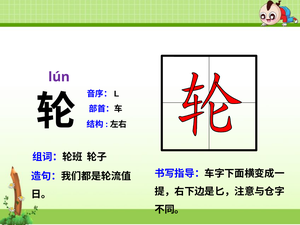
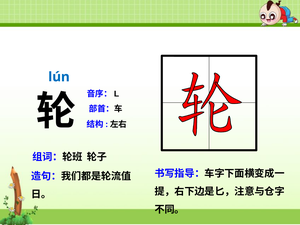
lún colour: purple -> blue (59, 77)
